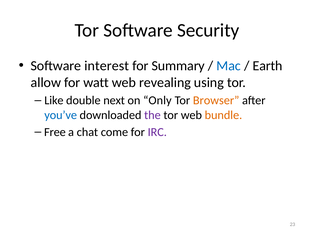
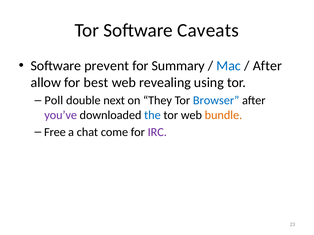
Security: Security -> Caveats (208, 30)
interest: interest -> prevent (107, 66)
Earth: Earth -> After (267, 66)
watt: watt -> best (96, 83)
Like: Like -> Poll (54, 101)
Only: Only -> They (158, 101)
Browser colour: orange -> blue (216, 101)
you’ve colour: blue -> purple (61, 115)
the colour: purple -> blue (152, 115)
